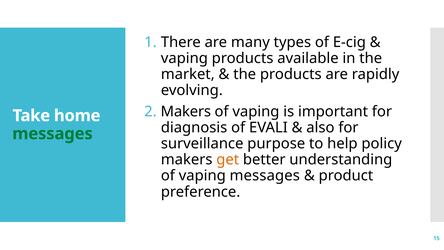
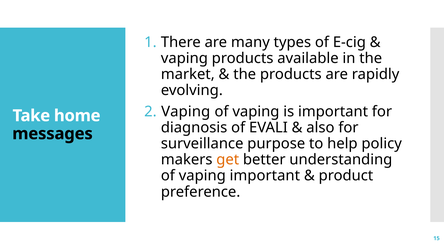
Makers: Makers -> Vaping (186, 112)
messages colour: green -> black (52, 134)
vaping messages: messages -> important (265, 176)
